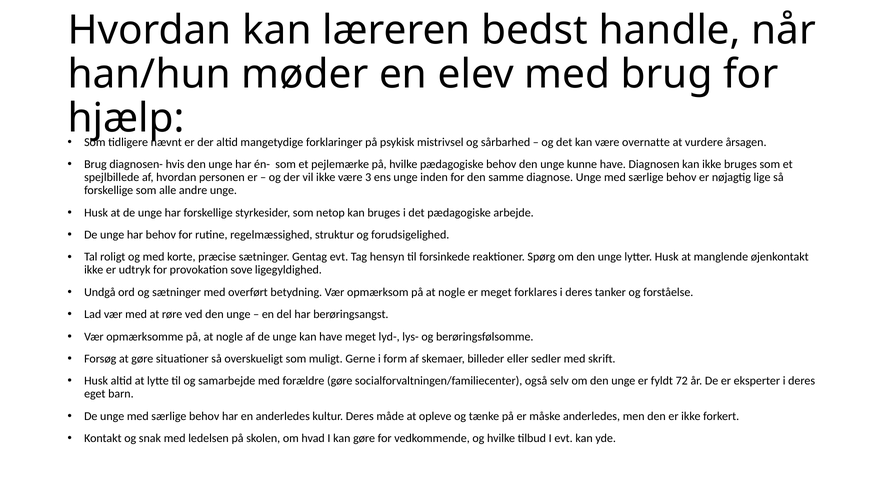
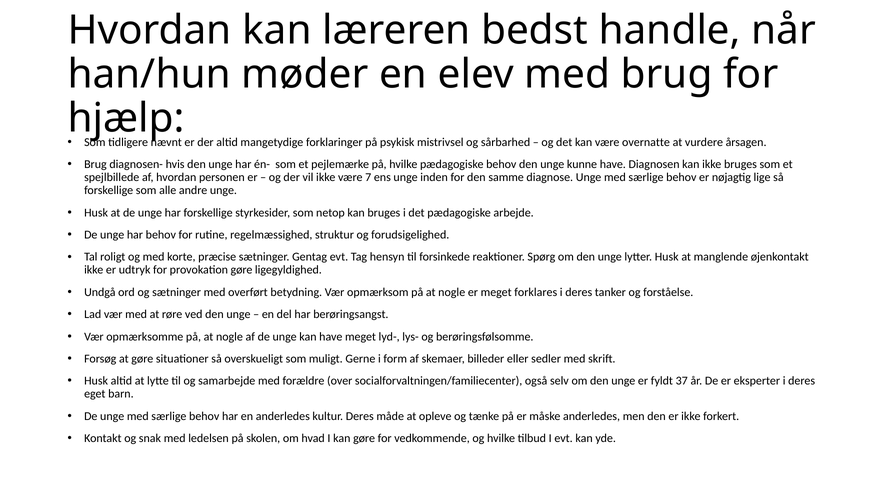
3: 3 -> 7 (368, 178)
provokation sove: sove -> gøre (242, 270)
forældre gøre: gøre -> over (340, 381)
72: 72 -> 37 (682, 381)
